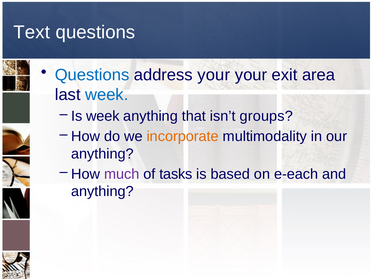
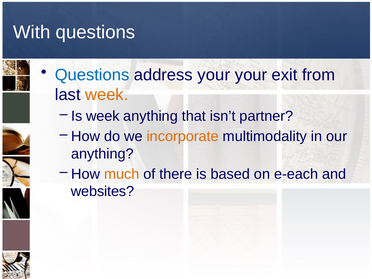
Text: Text -> With (32, 32)
area: area -> from (319, 75)
week colour: blue -> orange (107, 95)
groups: groups -> partner (266, 116)
much colour: purple -> orange (122, 174)
tasks: tasks -> there (176, 174)
anything: anything -> websites (102, 191)
